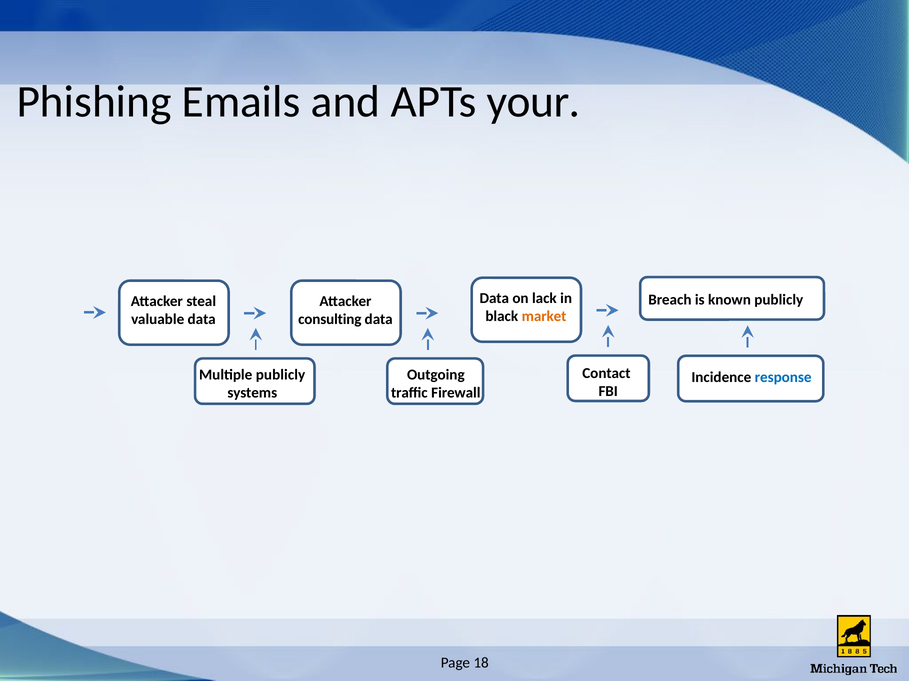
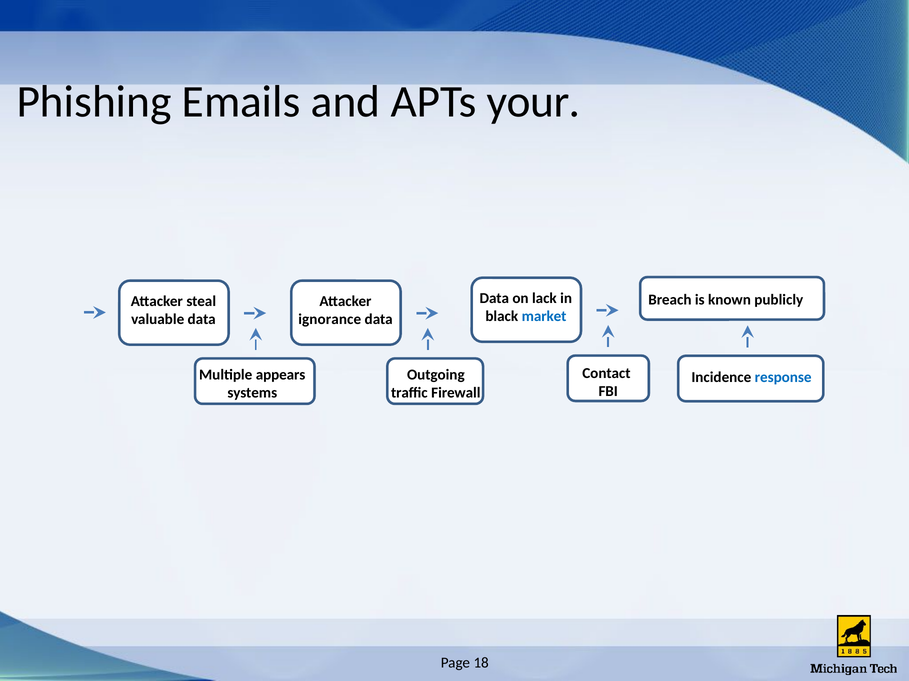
market colour: orange -> blue (544, 317)
consulting: consulting -> ignorance (330, 320)
Multiple publicly: publicly -> appears (281, 375)
